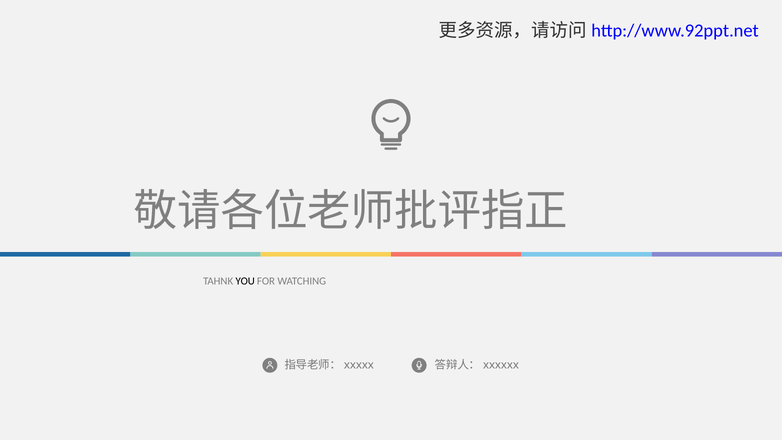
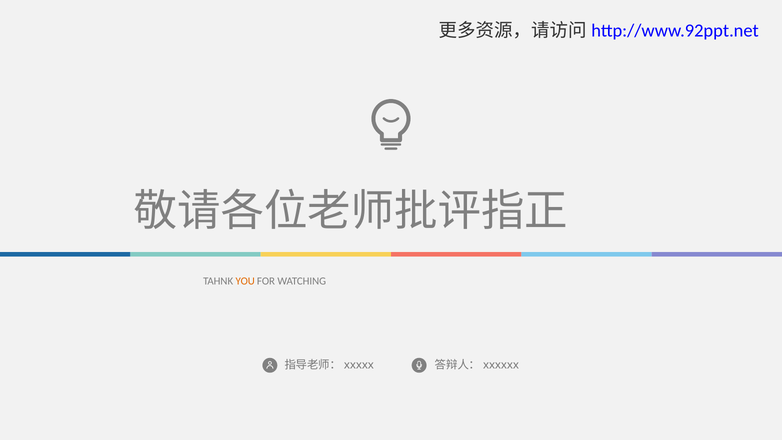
YOU colour: black -> orange (245, 281)
